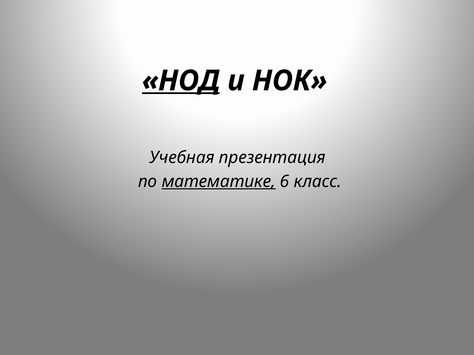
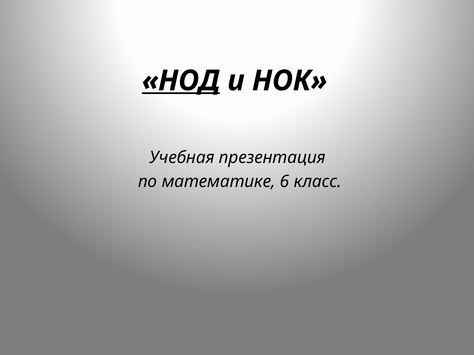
математике underline: present -> none (219, 182)
